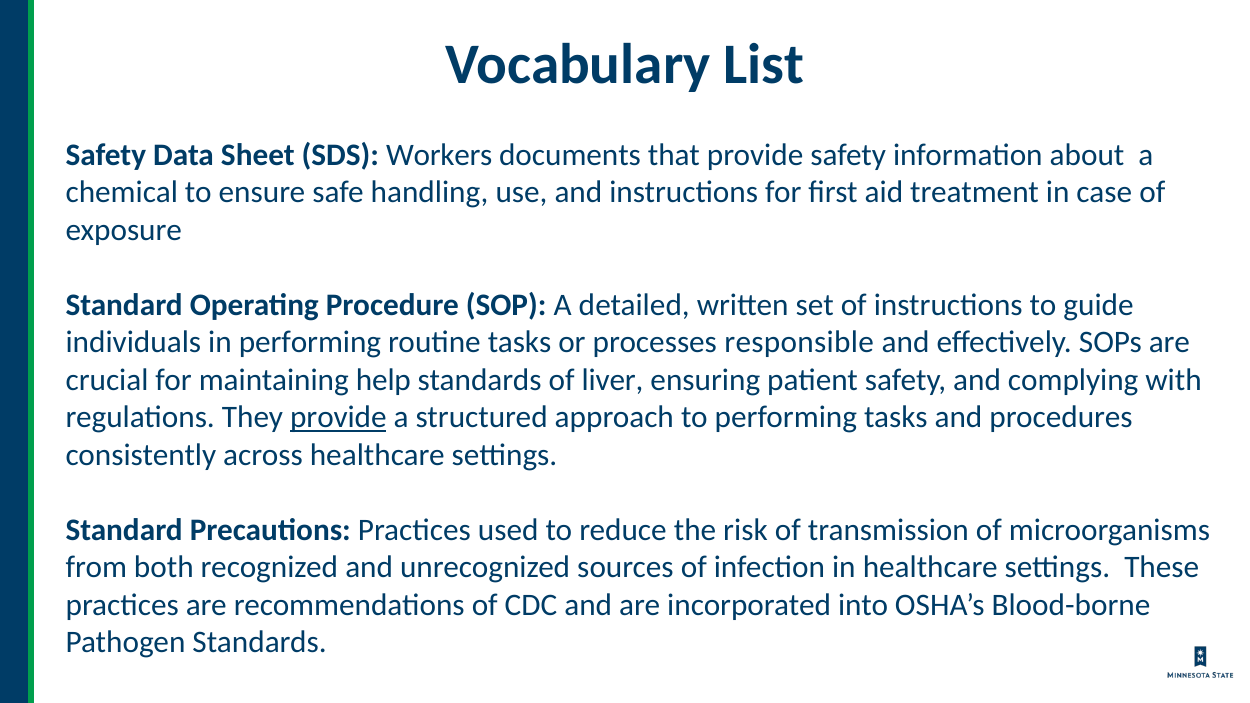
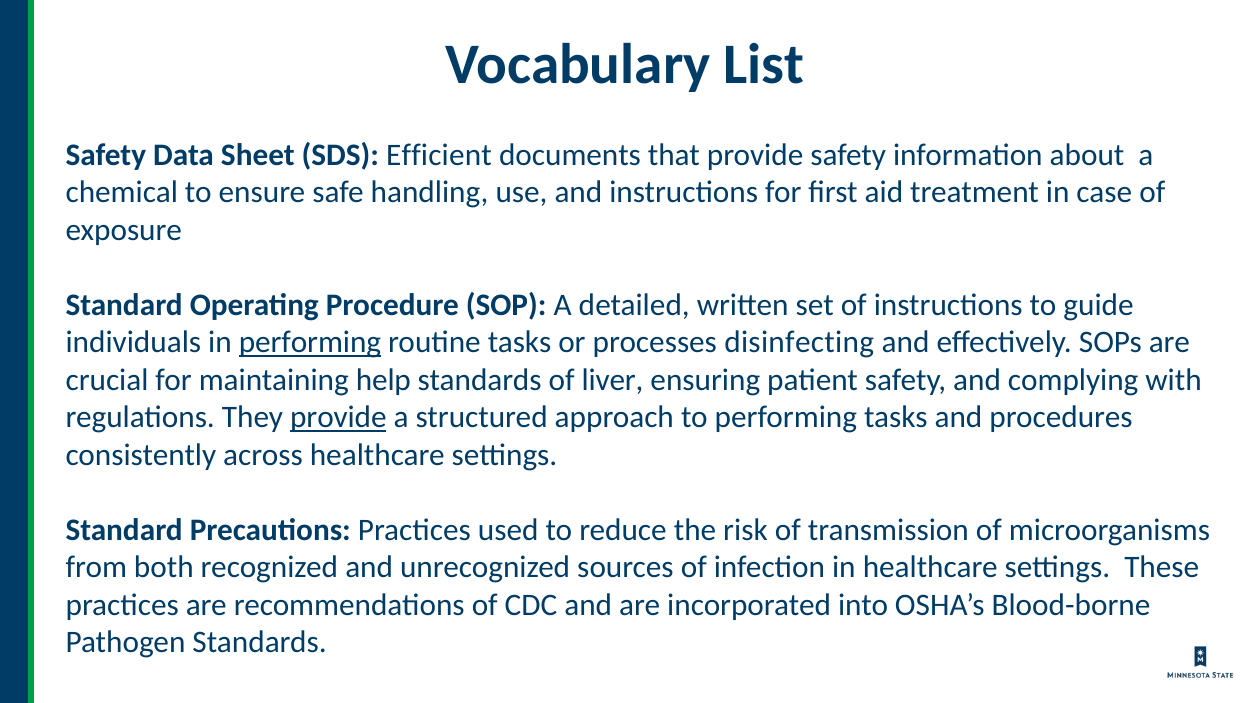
Workers: Workers -> Efficient (439, 155)
performing underline: none -> present (310, 343)
responsible: responsible -> disinfecting (799, 343)
